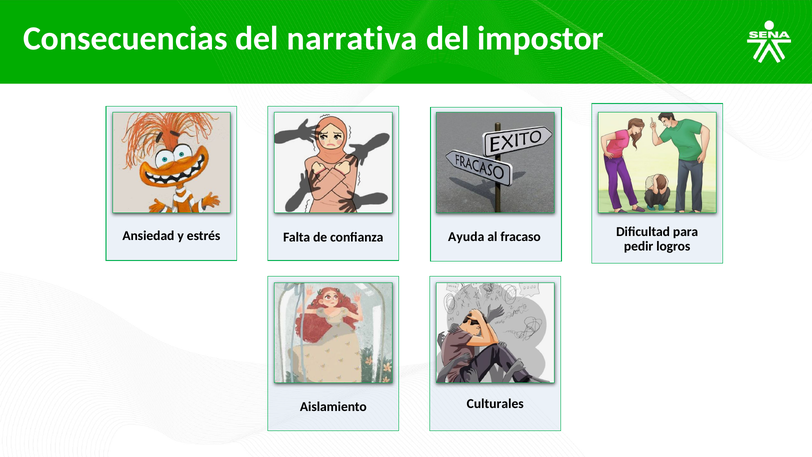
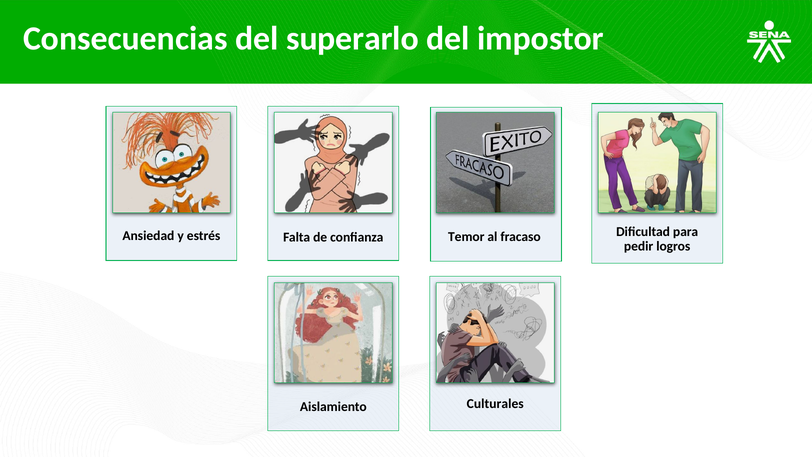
narrativa: narrativa -> superarlo (352, 38)
Ayuda: Ayuda -> Temor (466, 236)
